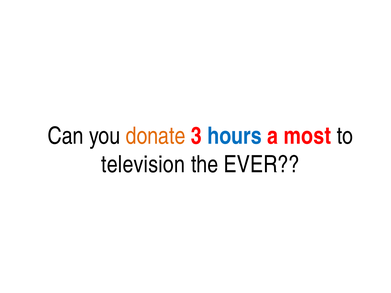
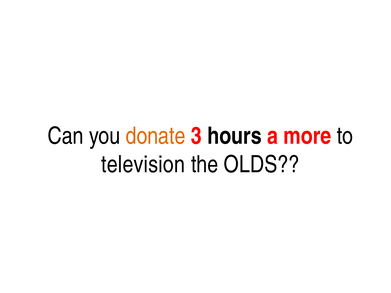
hours colour: blue -> black (234, 136)
most: most -> more (307, 136)
EVER: EVER -> OLDS (262, 165)
